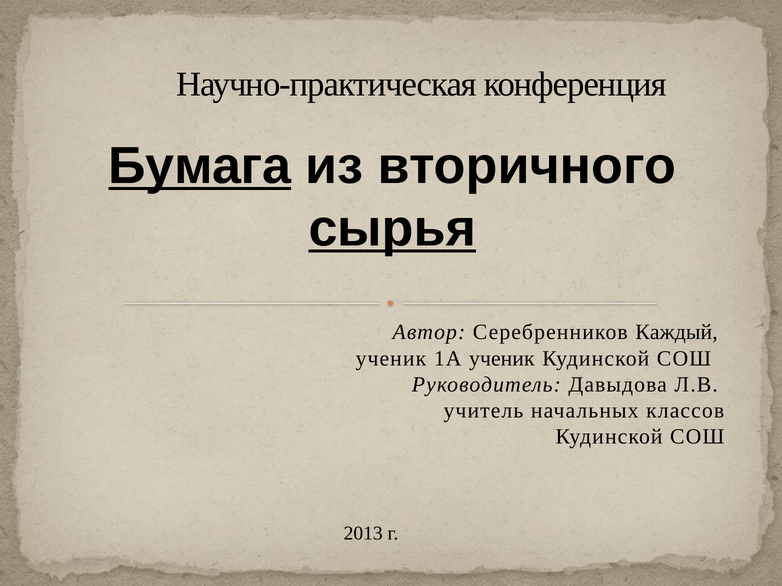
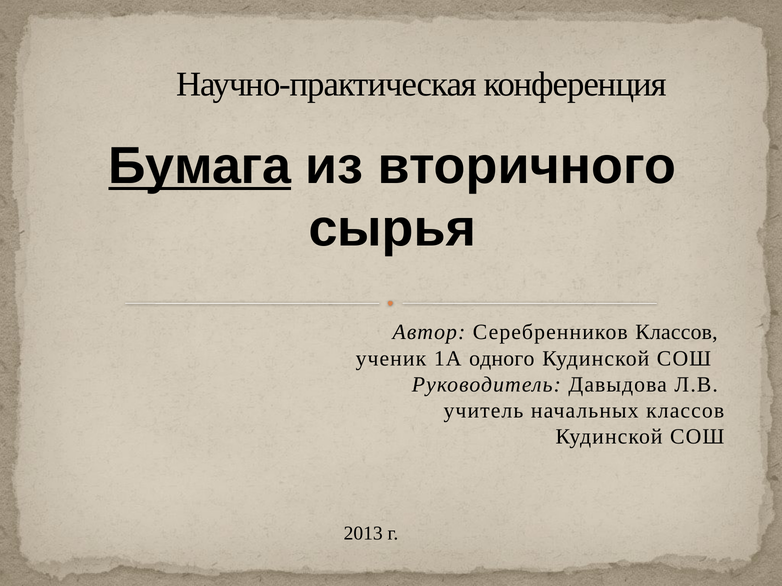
сырья underline: present -> none (392, 229)
Серебренников Каждый: Каждый -> Классов (676, 332)
1А ученик: ученик -> одного (502, 359)
